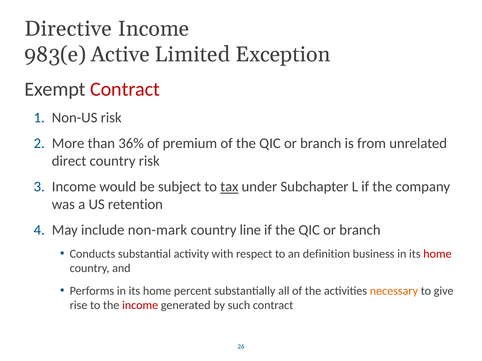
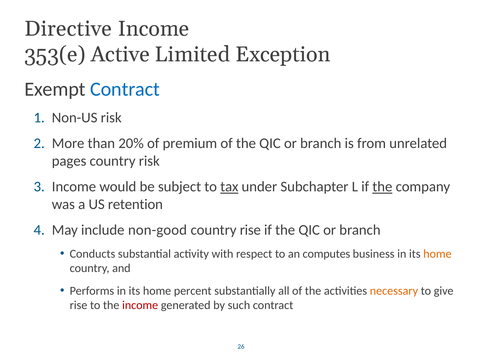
983(e: 983(e -> 353(e (55, 55)
Contract colour: red -> blue (125, 89)
36%: 36% -> 20% (131, 144)
direct: direct -> pages (69, 161)
the underline: none -> present (382, 187)
non-mark: non-mark -> non-good (157, 230)
country line: line -> rise (250, 230)
definition: definition -> computes (326, 254)
home colour: red -> orange (437, 254)
